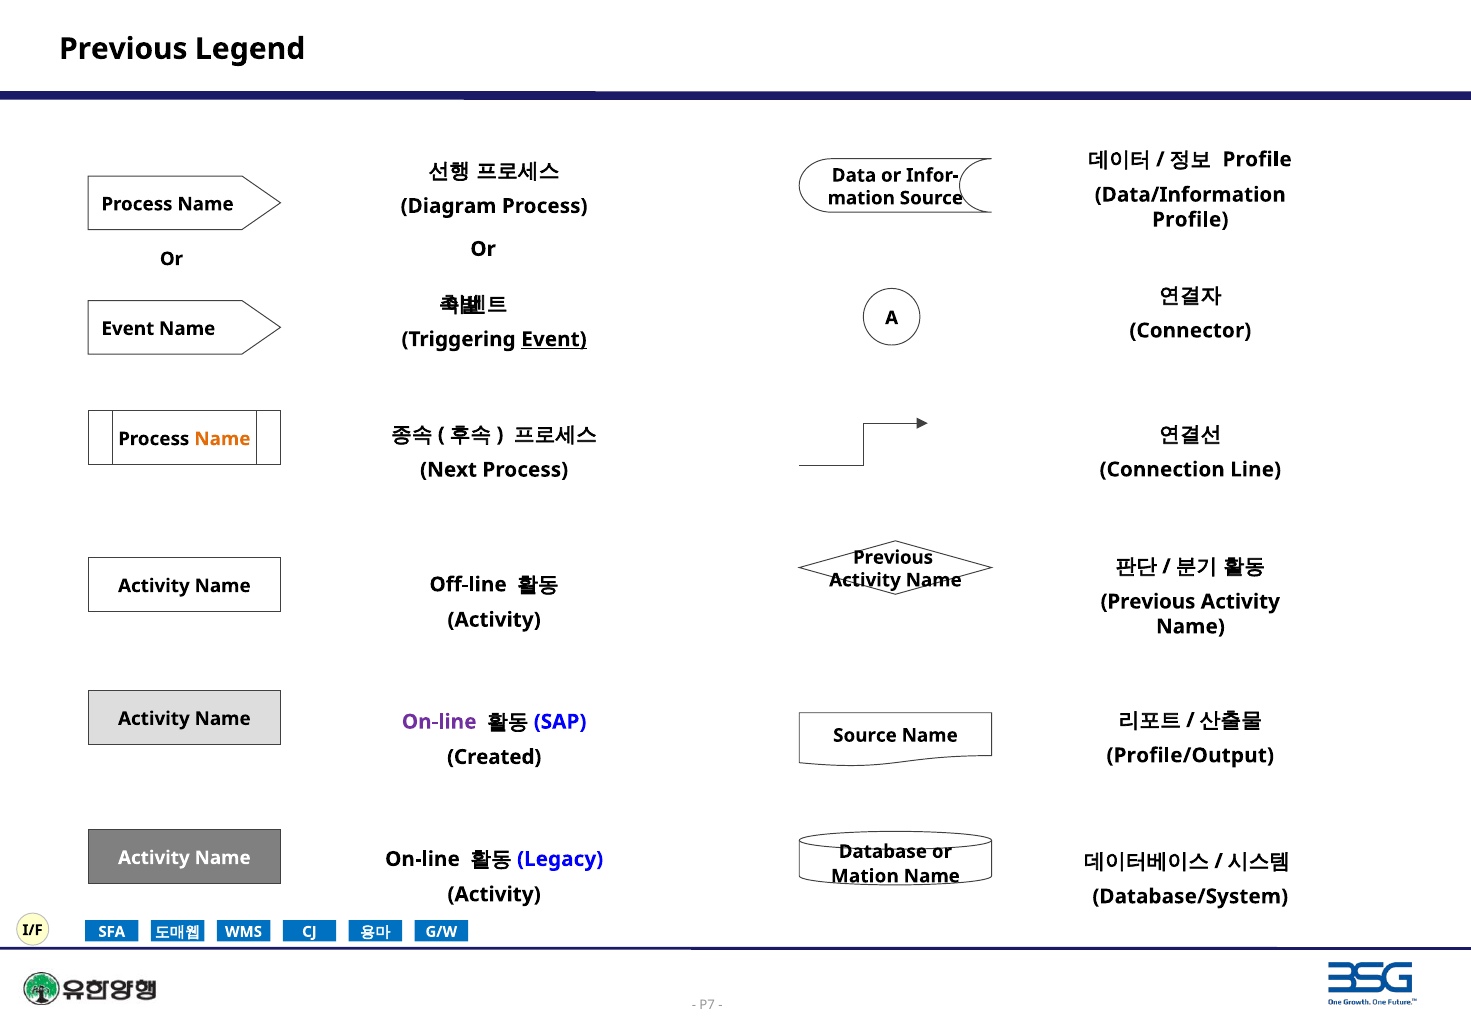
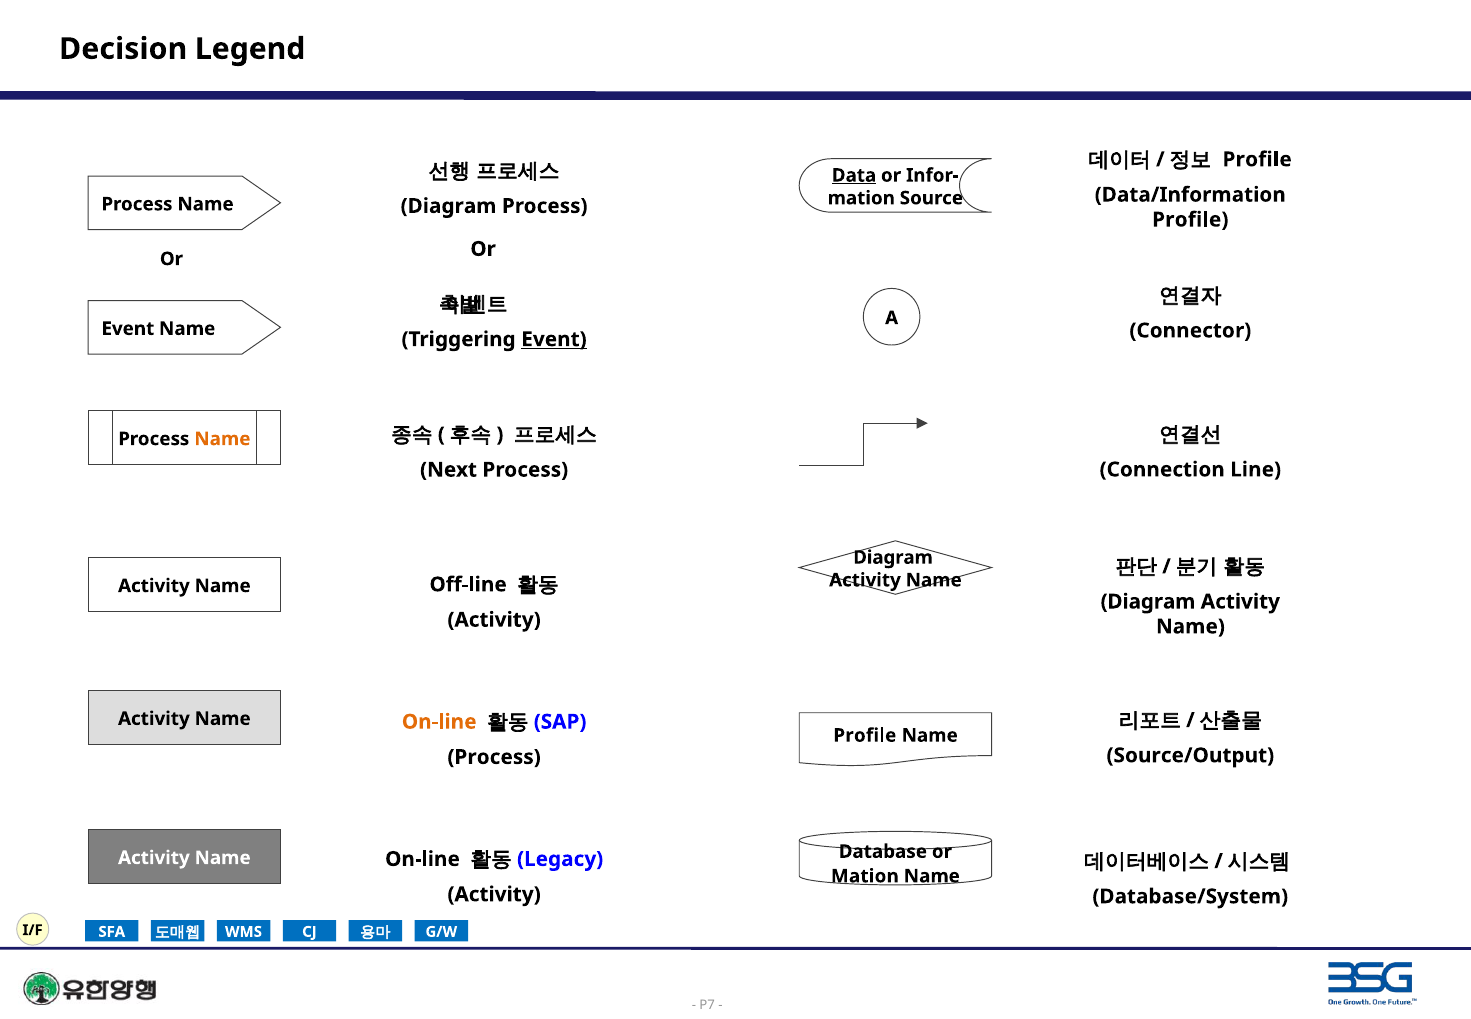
Previous: Previous -> Decision (123, 49)
Data underline: none -> present (854, 175)
Previous: Previous -> Diagram (893, 557)
Previous: Previous -> Diagram (1148, 601)
On-line colour: purple -> orange (439, 721)
Source: Source -> Profile (865, 735)
Profile/Output: Profile/Output -> Source/Output (1190, 755)
Created: Created -> Process (494, 757)
